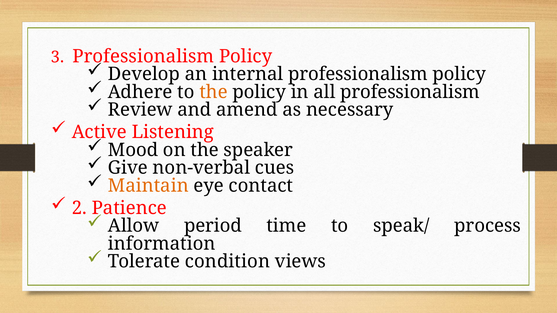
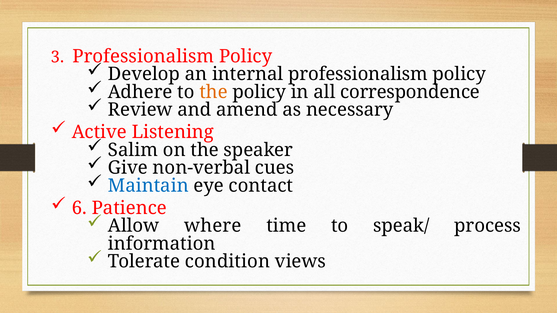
all professionalism: professionalism -> correspondence (410, 92)
Mood: Mood -> Salim (133, 150)
Maintain colour: orange -> blue (148, 186)
2: 2 -> 6 (79, 208)
period: period -> where (213, 226)
